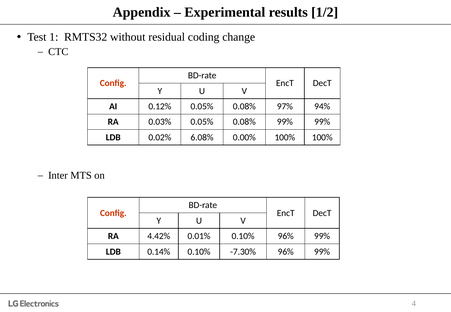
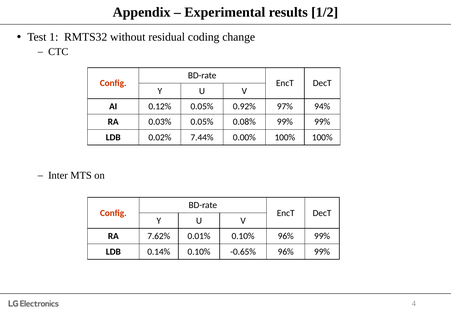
0.12% 0.05% 0.08%: 0.08% -> 0.92% (244, 107)
6.08%: 6.08% -> 7.44% (202, 138)
4.42%: 4.42% -> 7.62% (159, 236)
-7.30%: -7.30% -> -0.65% (243, 252)
